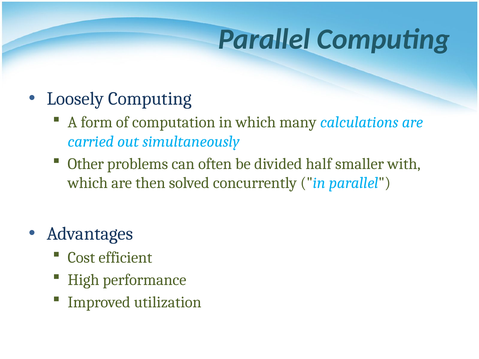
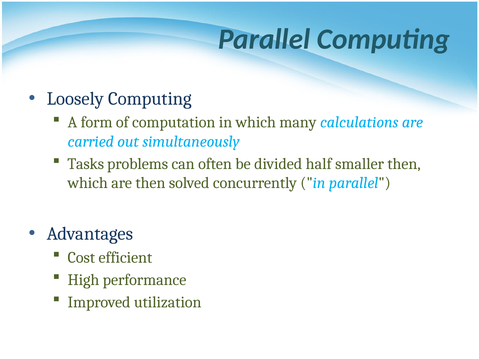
Other: Other -> Tasks (86, 164)
smaller with: with -> then (404, 164)
